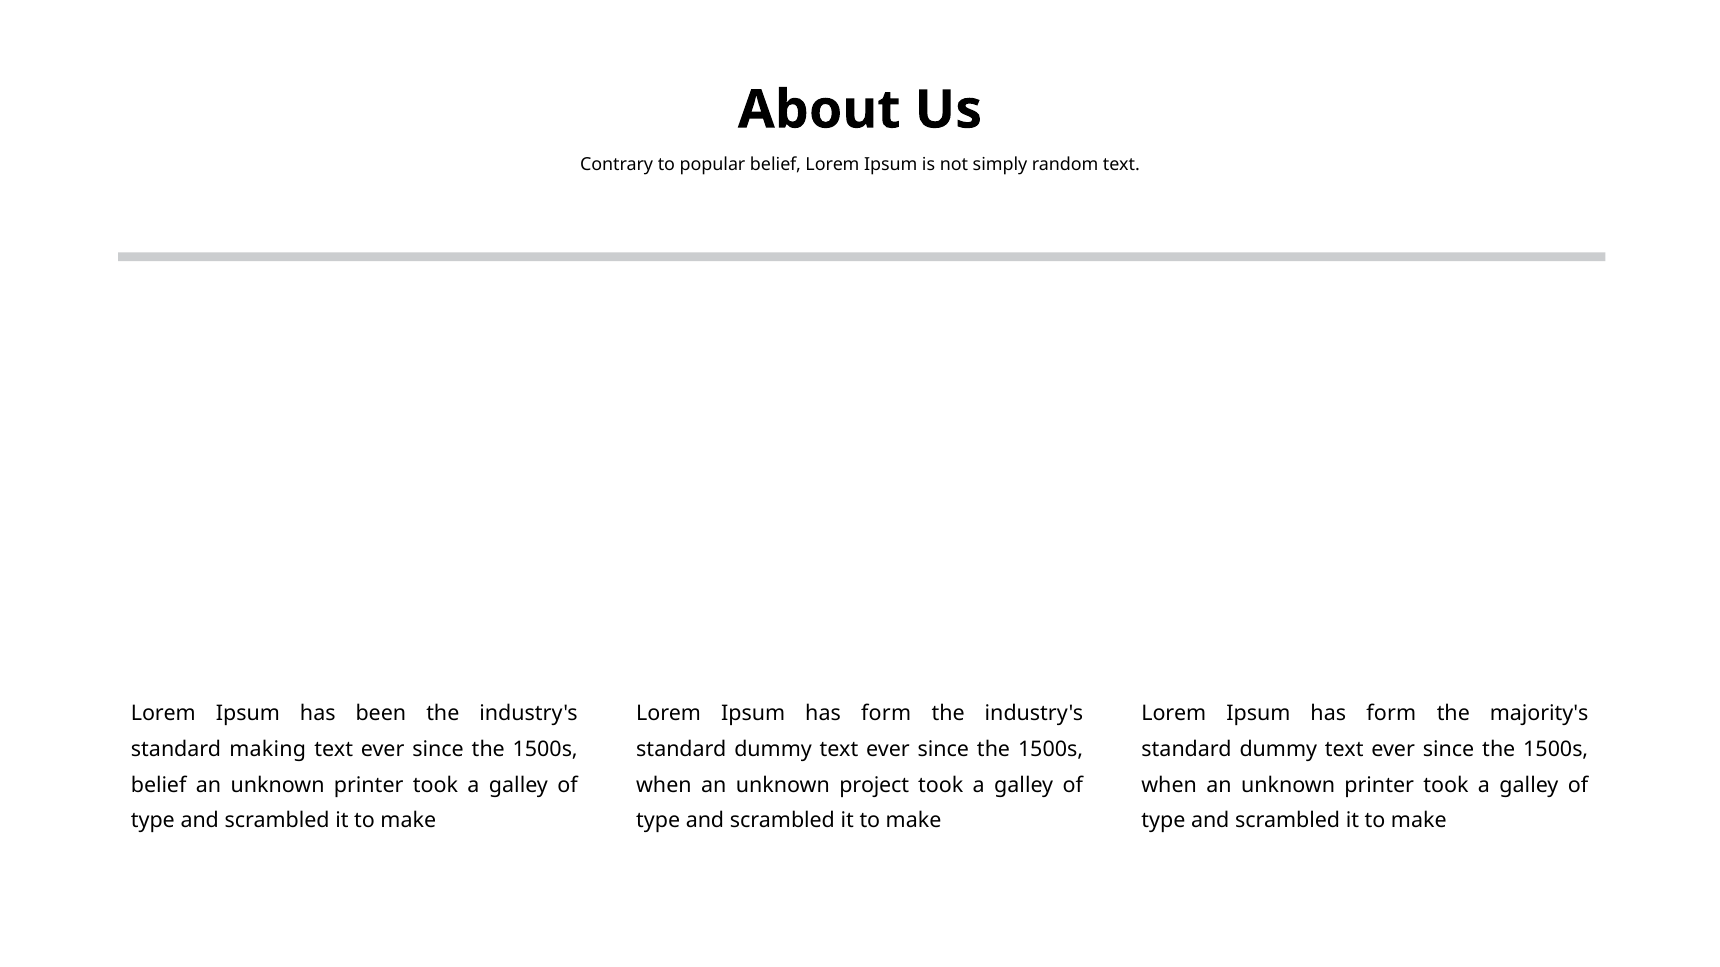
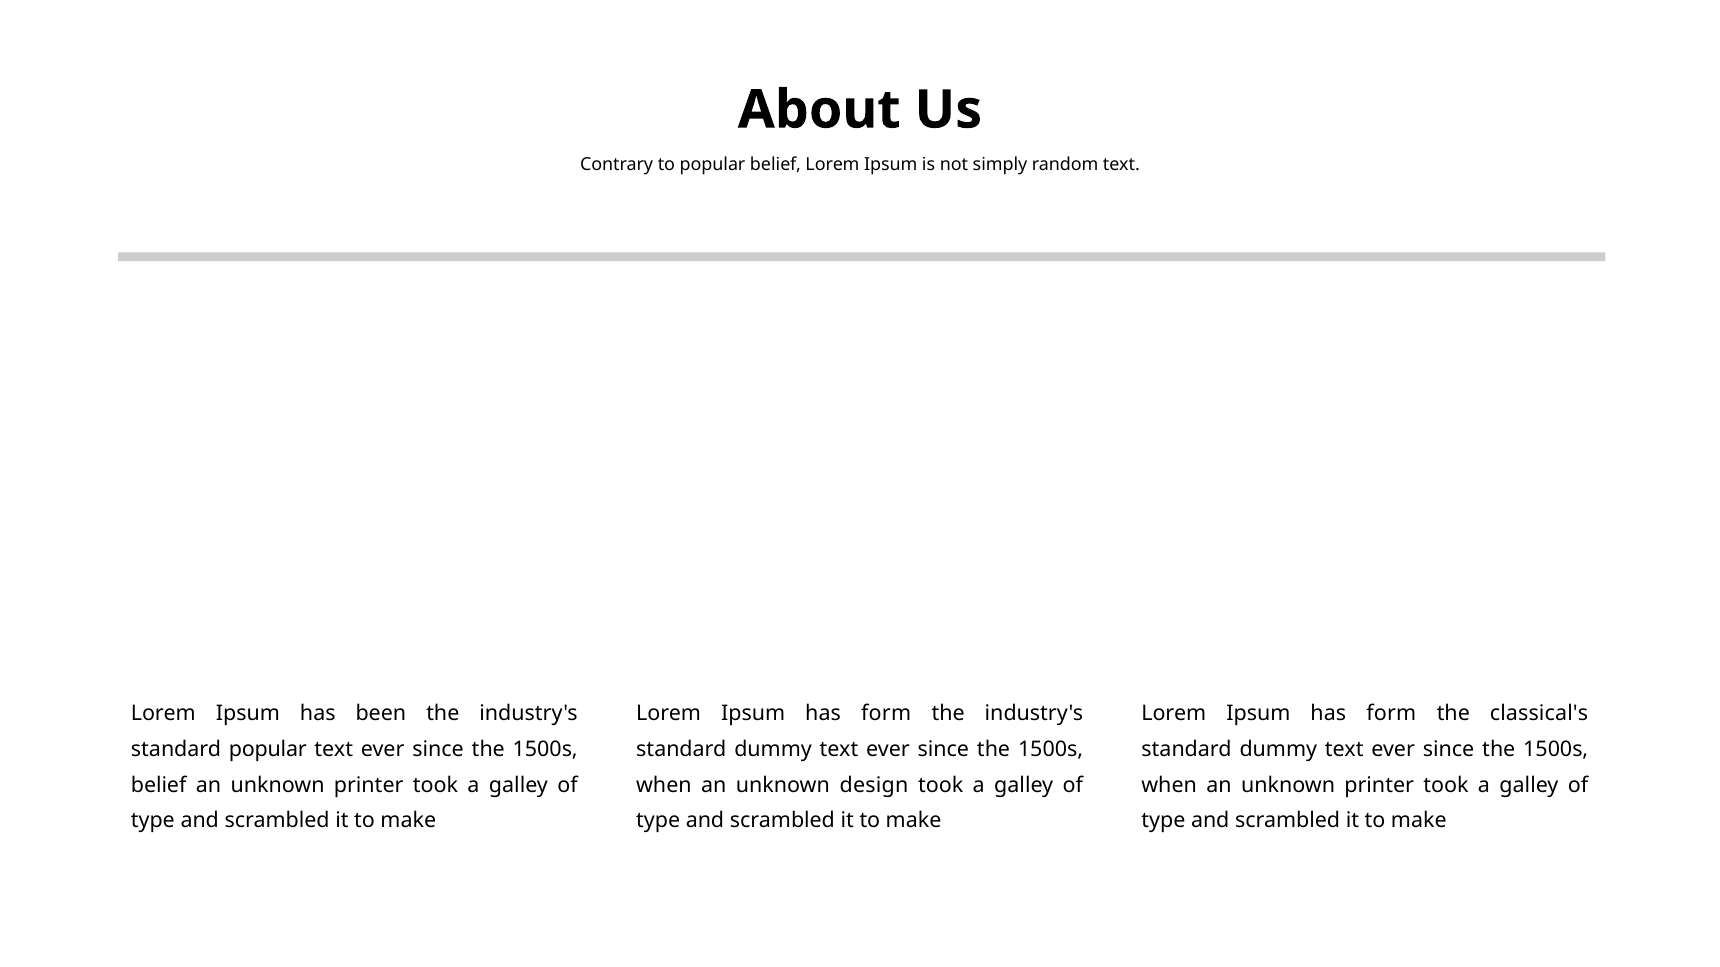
majority's: majority's -> classical's (1539, 714)
standard making: making -> popular (268, 749)
project: project -> design (874, 785)
